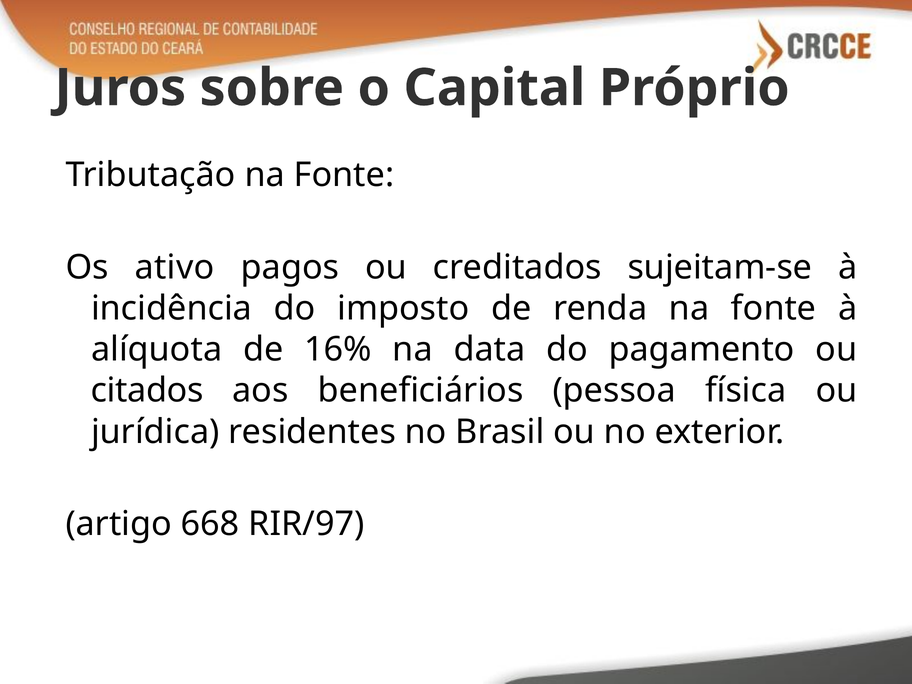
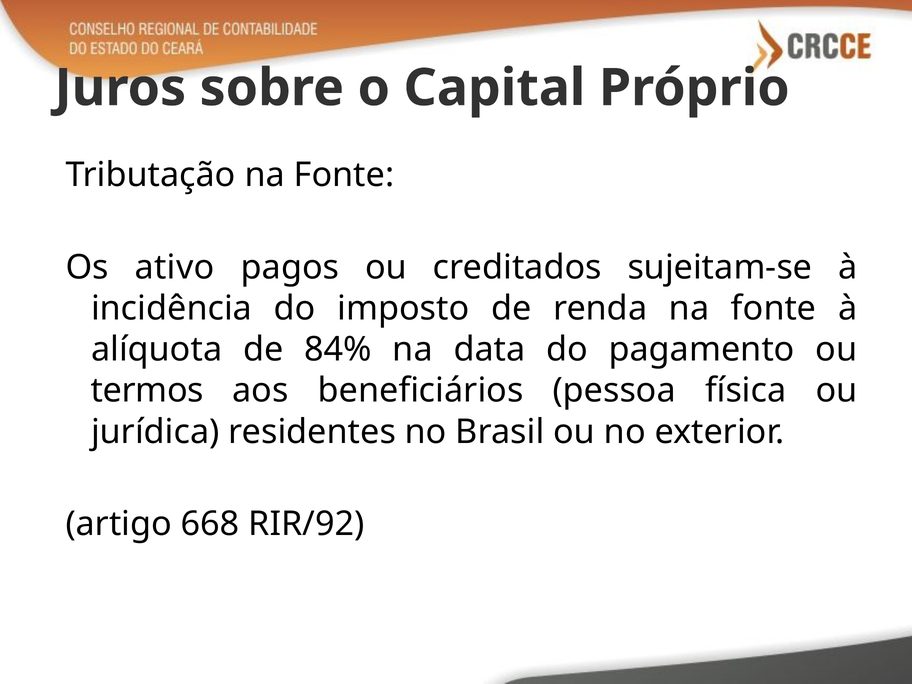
16%: 16% -> 84% (338, 350)
citados: citados -> termos (147, 391)
RIR/97: RIR/97 -> RIR/92 (306, 524)
